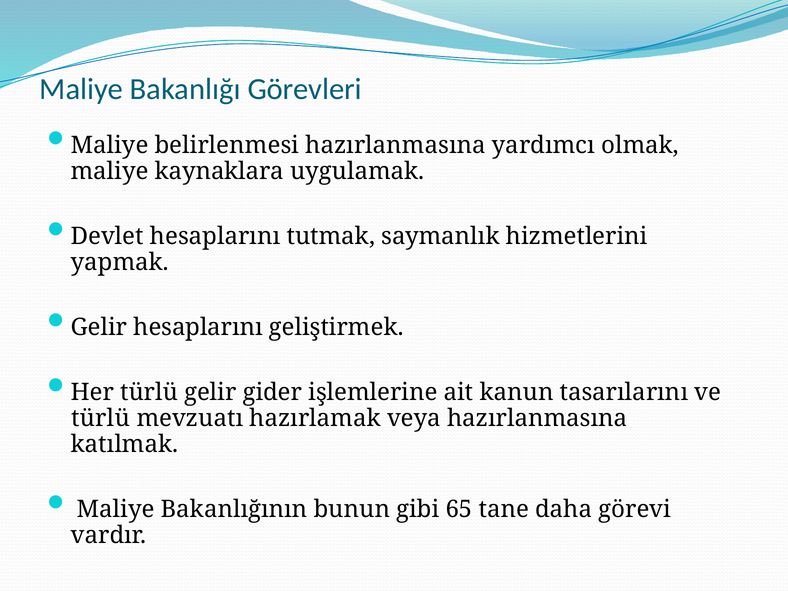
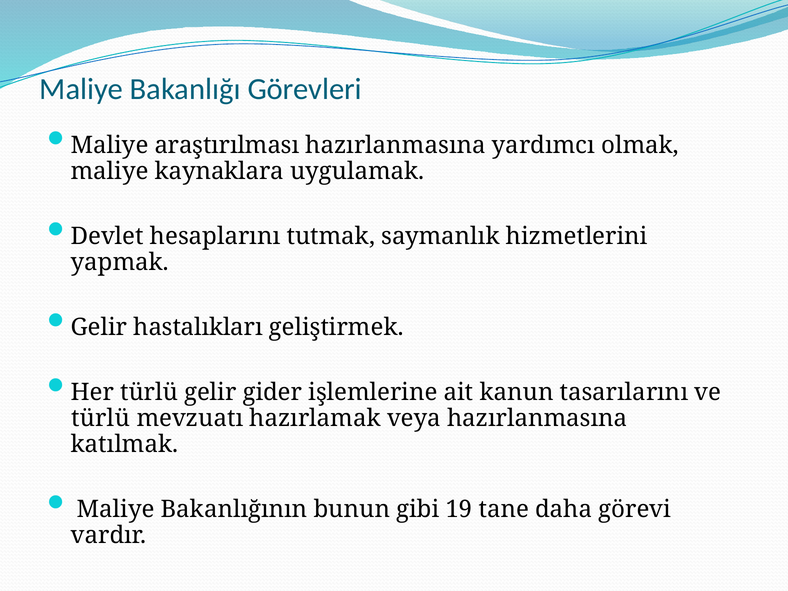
belirlenmesi: belirlenmesi -> araştırılması (227, 145)
Gelir hesaplarını: hesaplarını -> hastalıkları (198, 327)
65: 65 -> 19 (459, 509)
